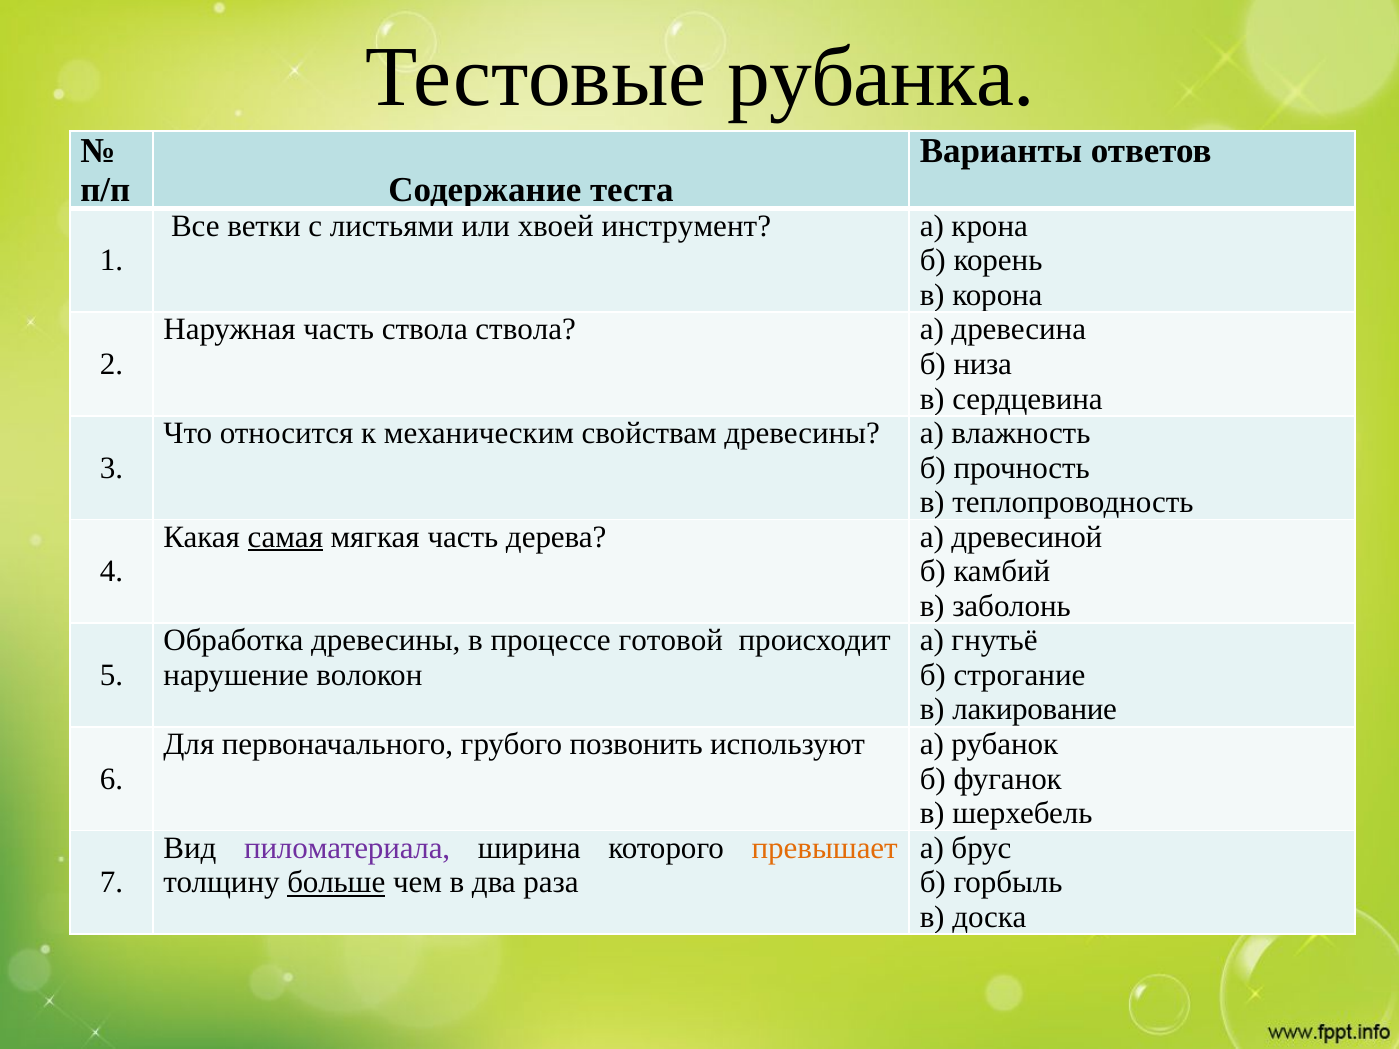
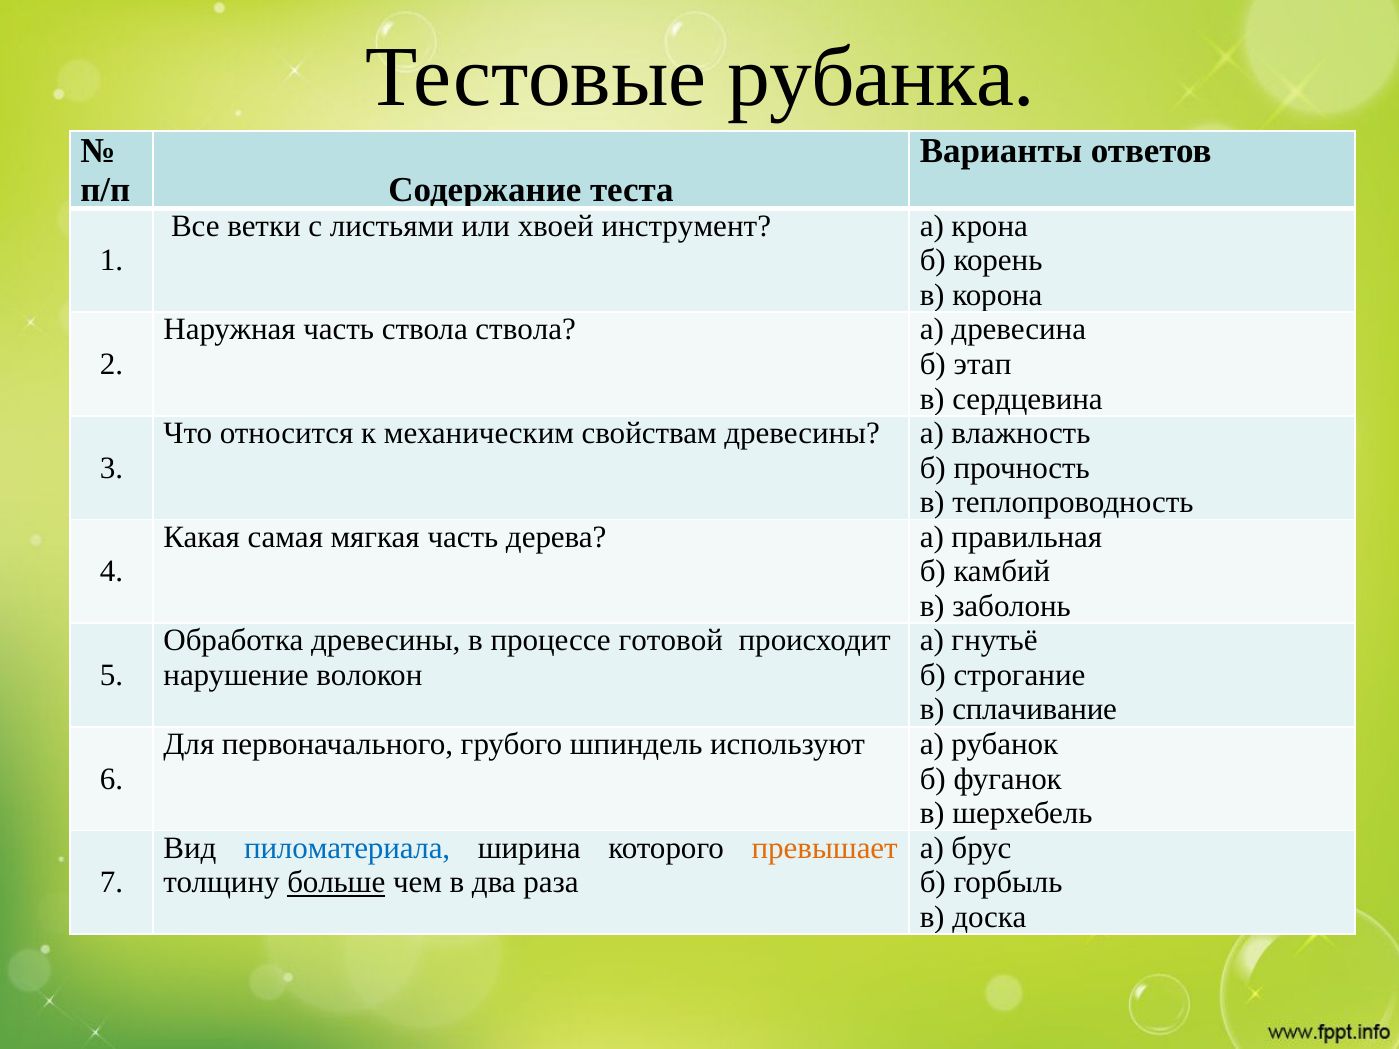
низа: низа -> этап (983, 364)
самая underline: present -> none (285, 537)
древесиной: древесиной -> правильная (1027, 537)
лакирование: лакирование -> сплачивание (1035, 710)
позвонить: позвонить -> шпиндель (636, 744)
пиломатериала colour: purple -> blue (347, 848)
